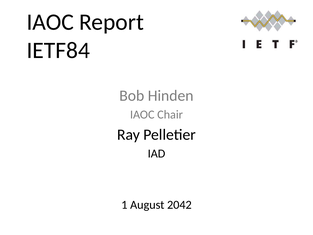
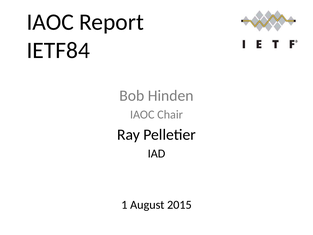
2042: 2042 -> 2015 (179, 205)
